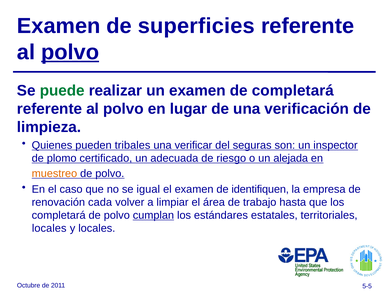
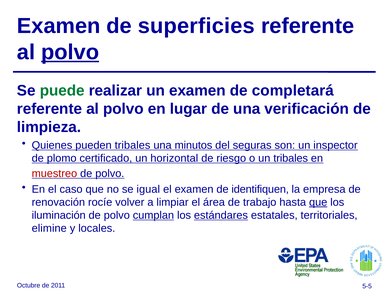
verificar: verificar -> minutos (193, 145)
adecuada: adecuada -> horizontal (174, 158)
un alejada: alejada -> tribales (291, 158)
muestreo colour: orange -> red (54, 173)
cada: cada -> rocíe (100, 202)
que underline: none -> present (318, 202)
completará: completará -> iluminación (59, 215)
estándares underline: none -> present (221, 215)
locales: locales -> elimine (49, 228)
